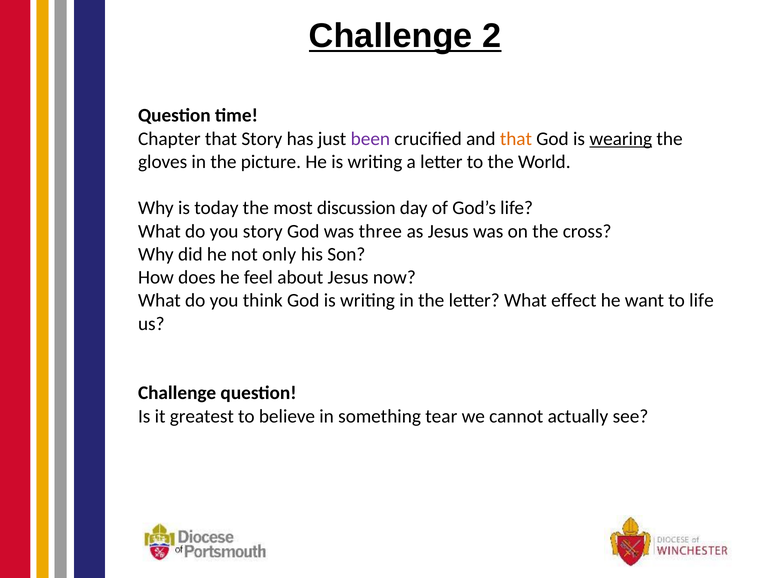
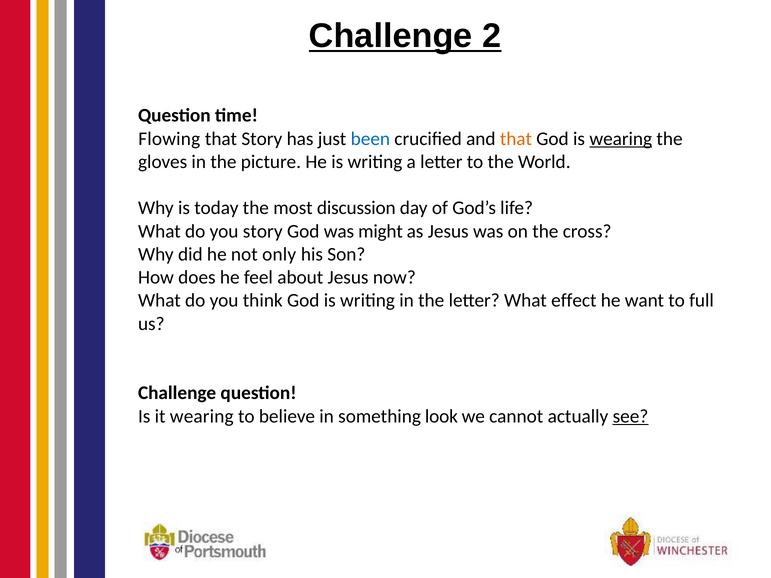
Chapter: Chapter -> Flowing (169, 139)
been colour: purple -> blue (370, 139)
three: three -> might (381, 231)
to life: life -> full (702, 301)
it greatest: greatest -> wearing (202, 416)
tear: tear -> look (441, 416)
see underline: none -> present (631, 416)
